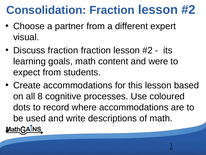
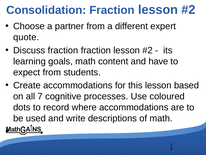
visual: visual -> quote (26, 37)
were: were -> have (158, 61)
8: 8 -> 7 (40, 96)
